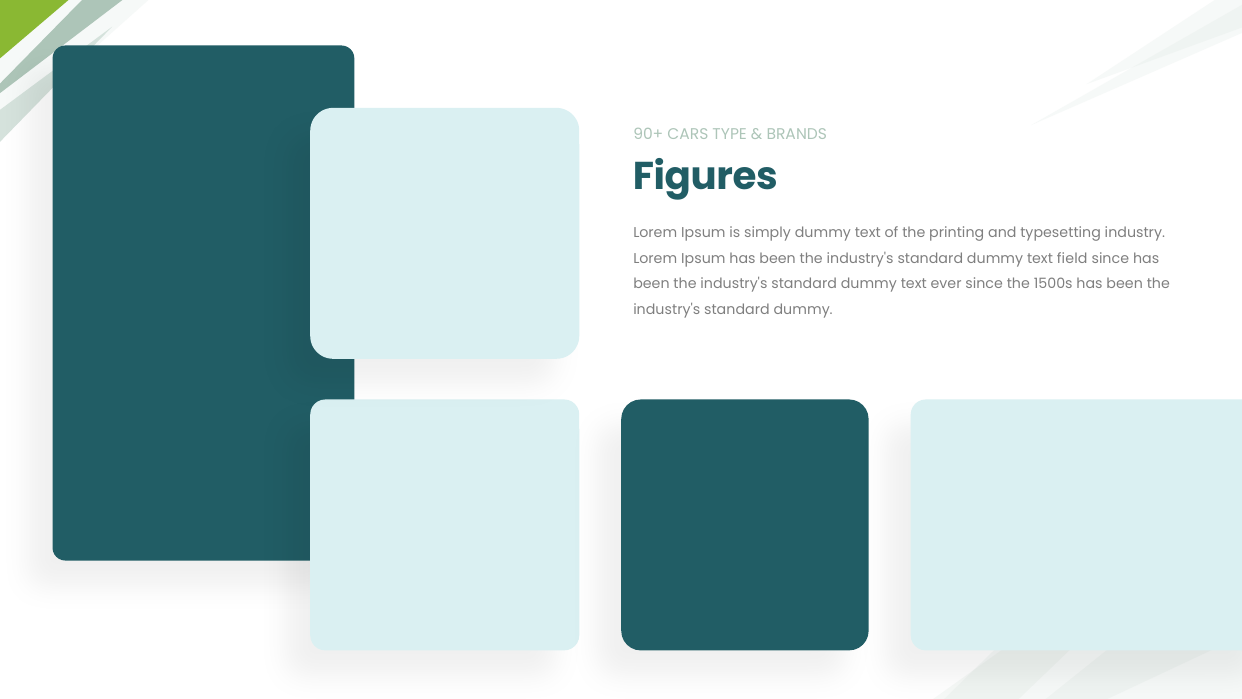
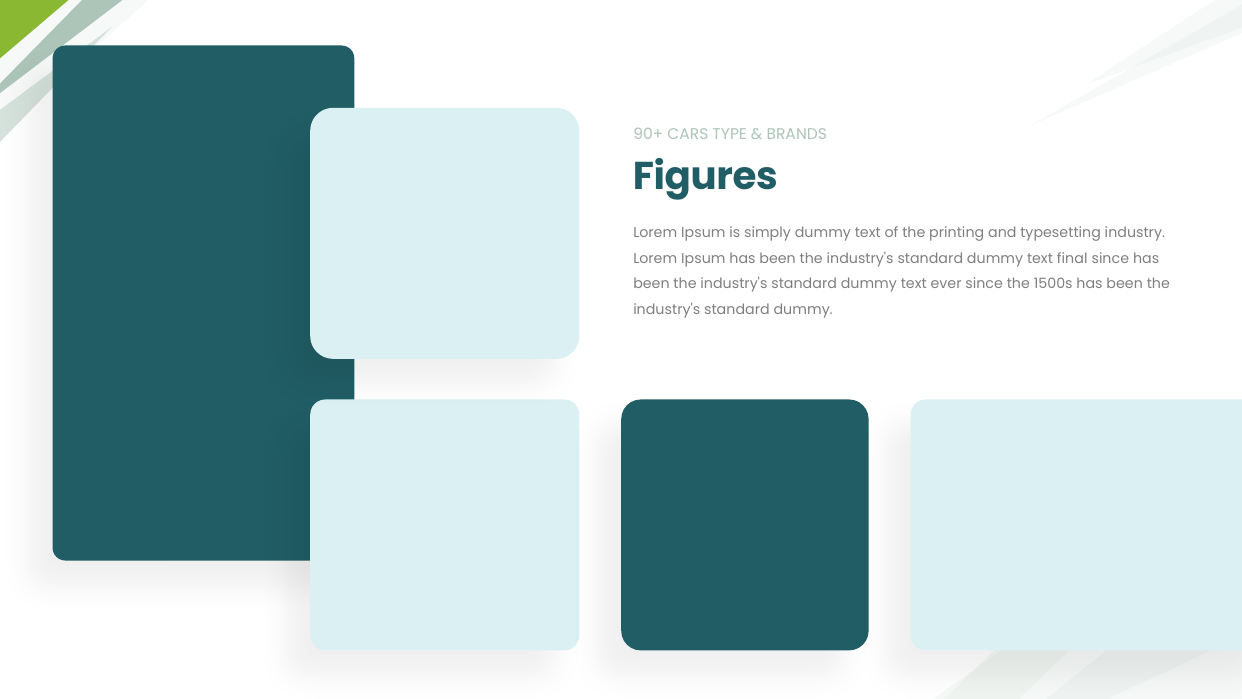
field: field -> final (1072, 258)
